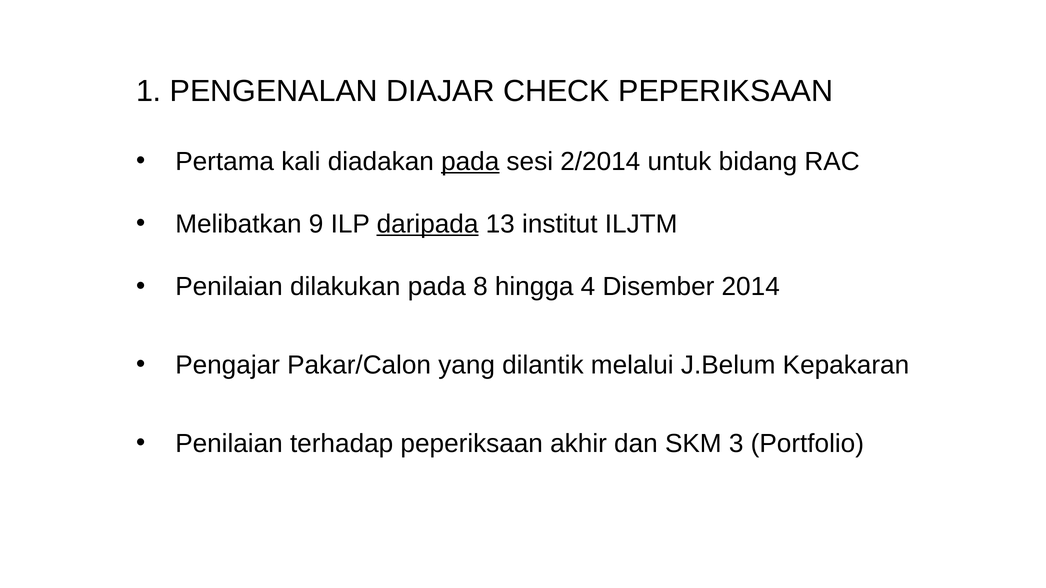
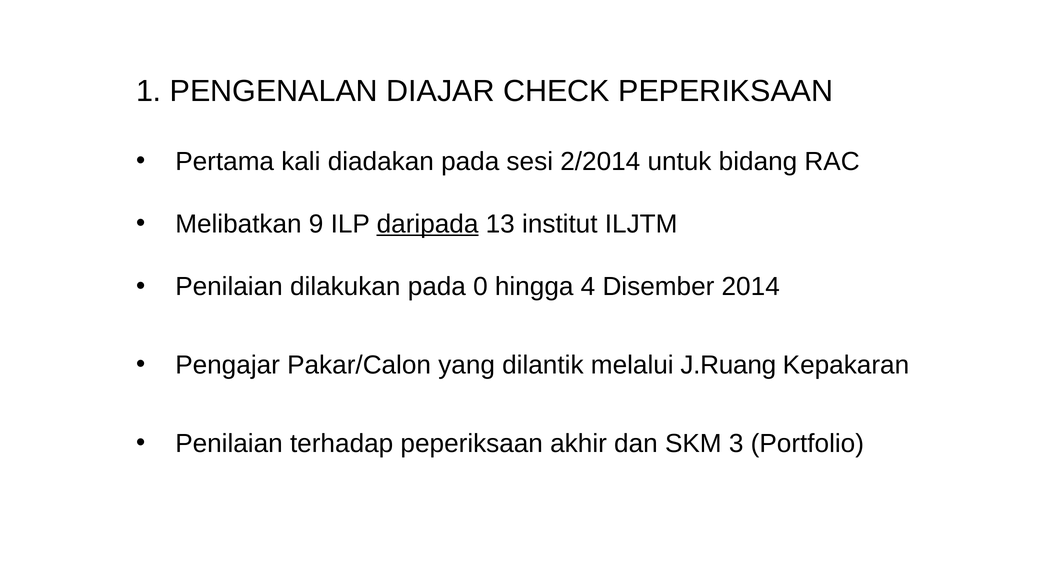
pada underline: present -> none (470, 161)
8: 8 -> 0 (480, 287)
J.Belum: J.Belum -> J.Ruang (728, 365)
